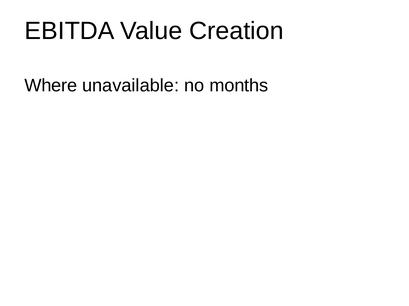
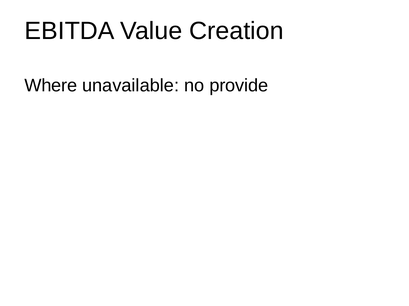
months: months -> provide (239, 86)
